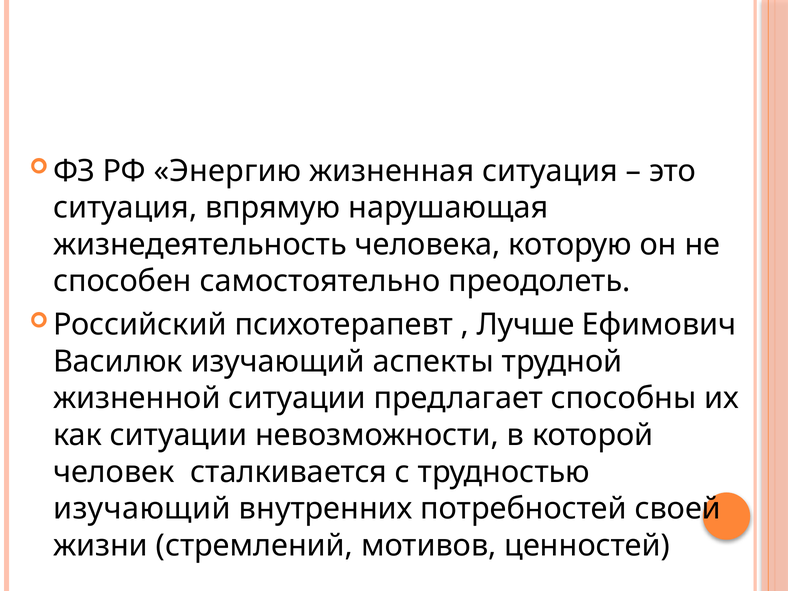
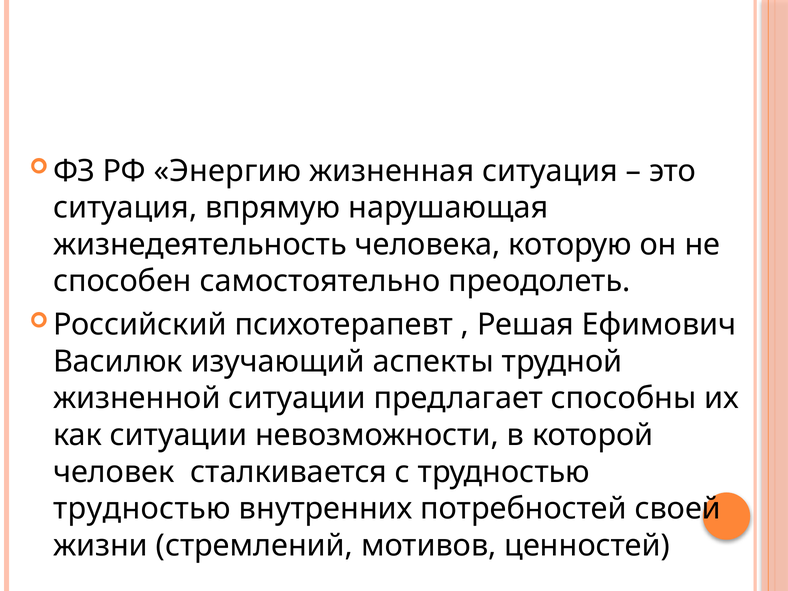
Лучше: Лучше -> Решая (526, 325)
изучающий: изучающий -> трудностью (142, 509)
